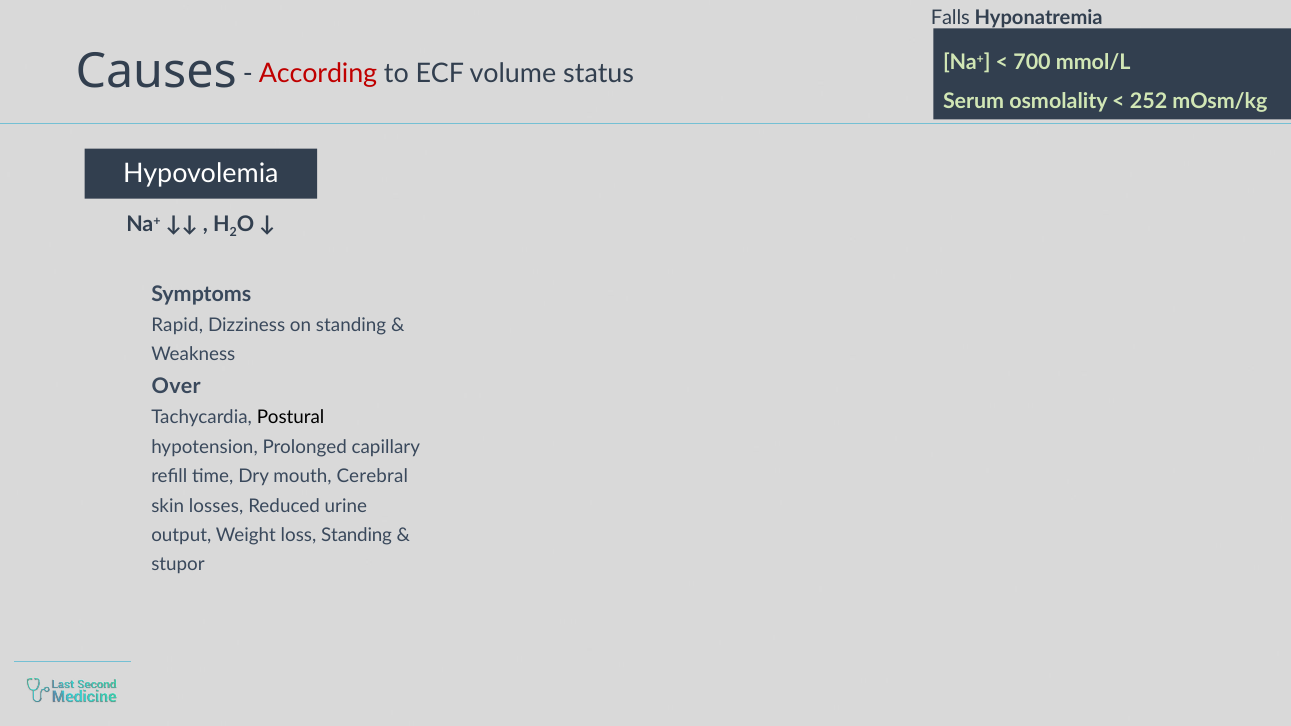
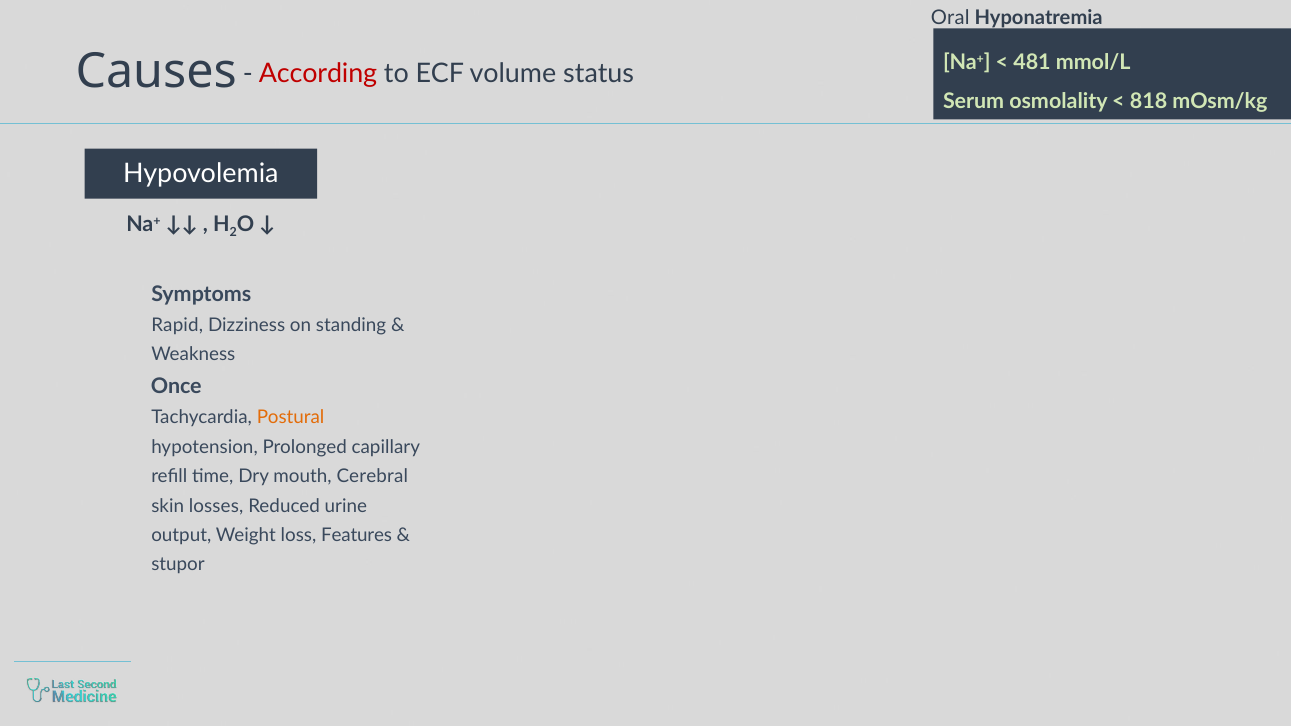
Falls: Falls -> Oral (950, 18)
700: 700 -> 481 (1032, 62)
252: 252 -> 818 (1149, 101)
Over: Over -> Once (176, 387)
Postural colour: black -> orange (291, 418)
loss Standing: Standing -> Features (357, 535)
